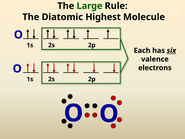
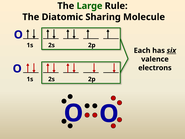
Highest: Highest -> Sharing (103, 17)
